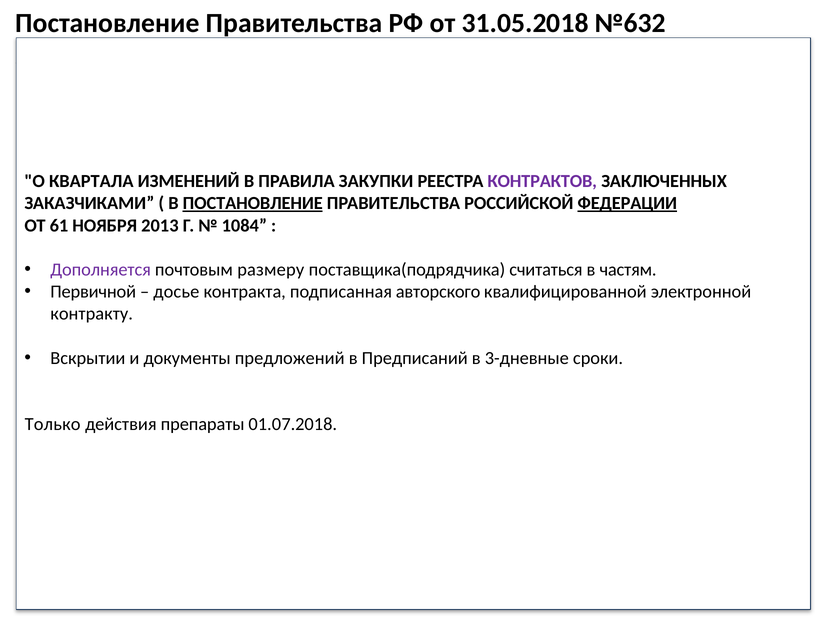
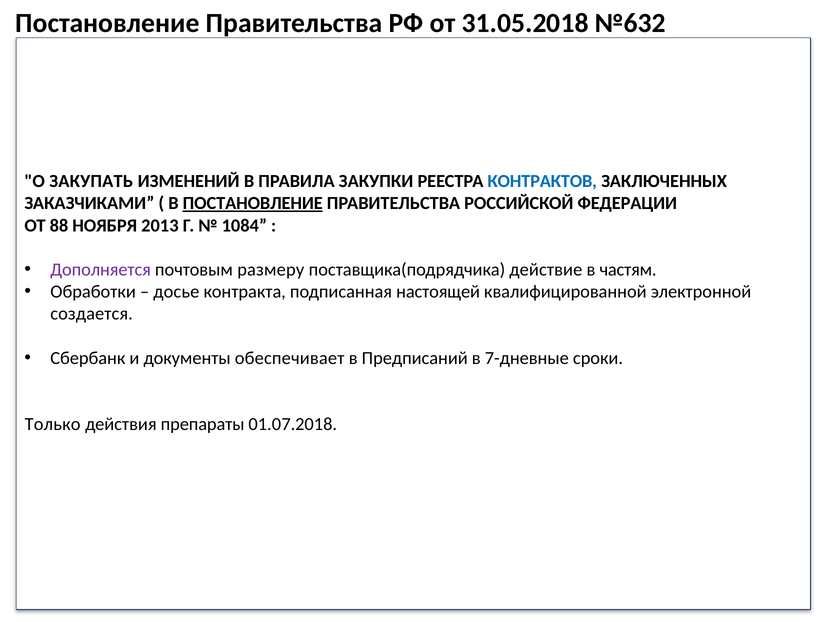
КВАРТАЛА: КВАРТАЛА -> ЗАКУПАТЬ (91, 181)
КОНТРАКТОВ colour: purple -> blue (542, 181)
ФЕДЕРАЦИИ underline: present -> none (627, 203)
61: 61 -> 88 (59, 225)
считаться: считаться -> действие (546, 270)
Первичной: Первичной -> Обработки (93, 292)
авторского: авторского -> настоящей (438, 292)
контракту: контракту -> создается (92, 314)
Вскрытии: Вскрытии -> Сбербанк (88, 358)
предложений: предложений -> обеспечивает (290, 358)
3-дневные: 3-дневные -> 7-дневные (527, 358)
